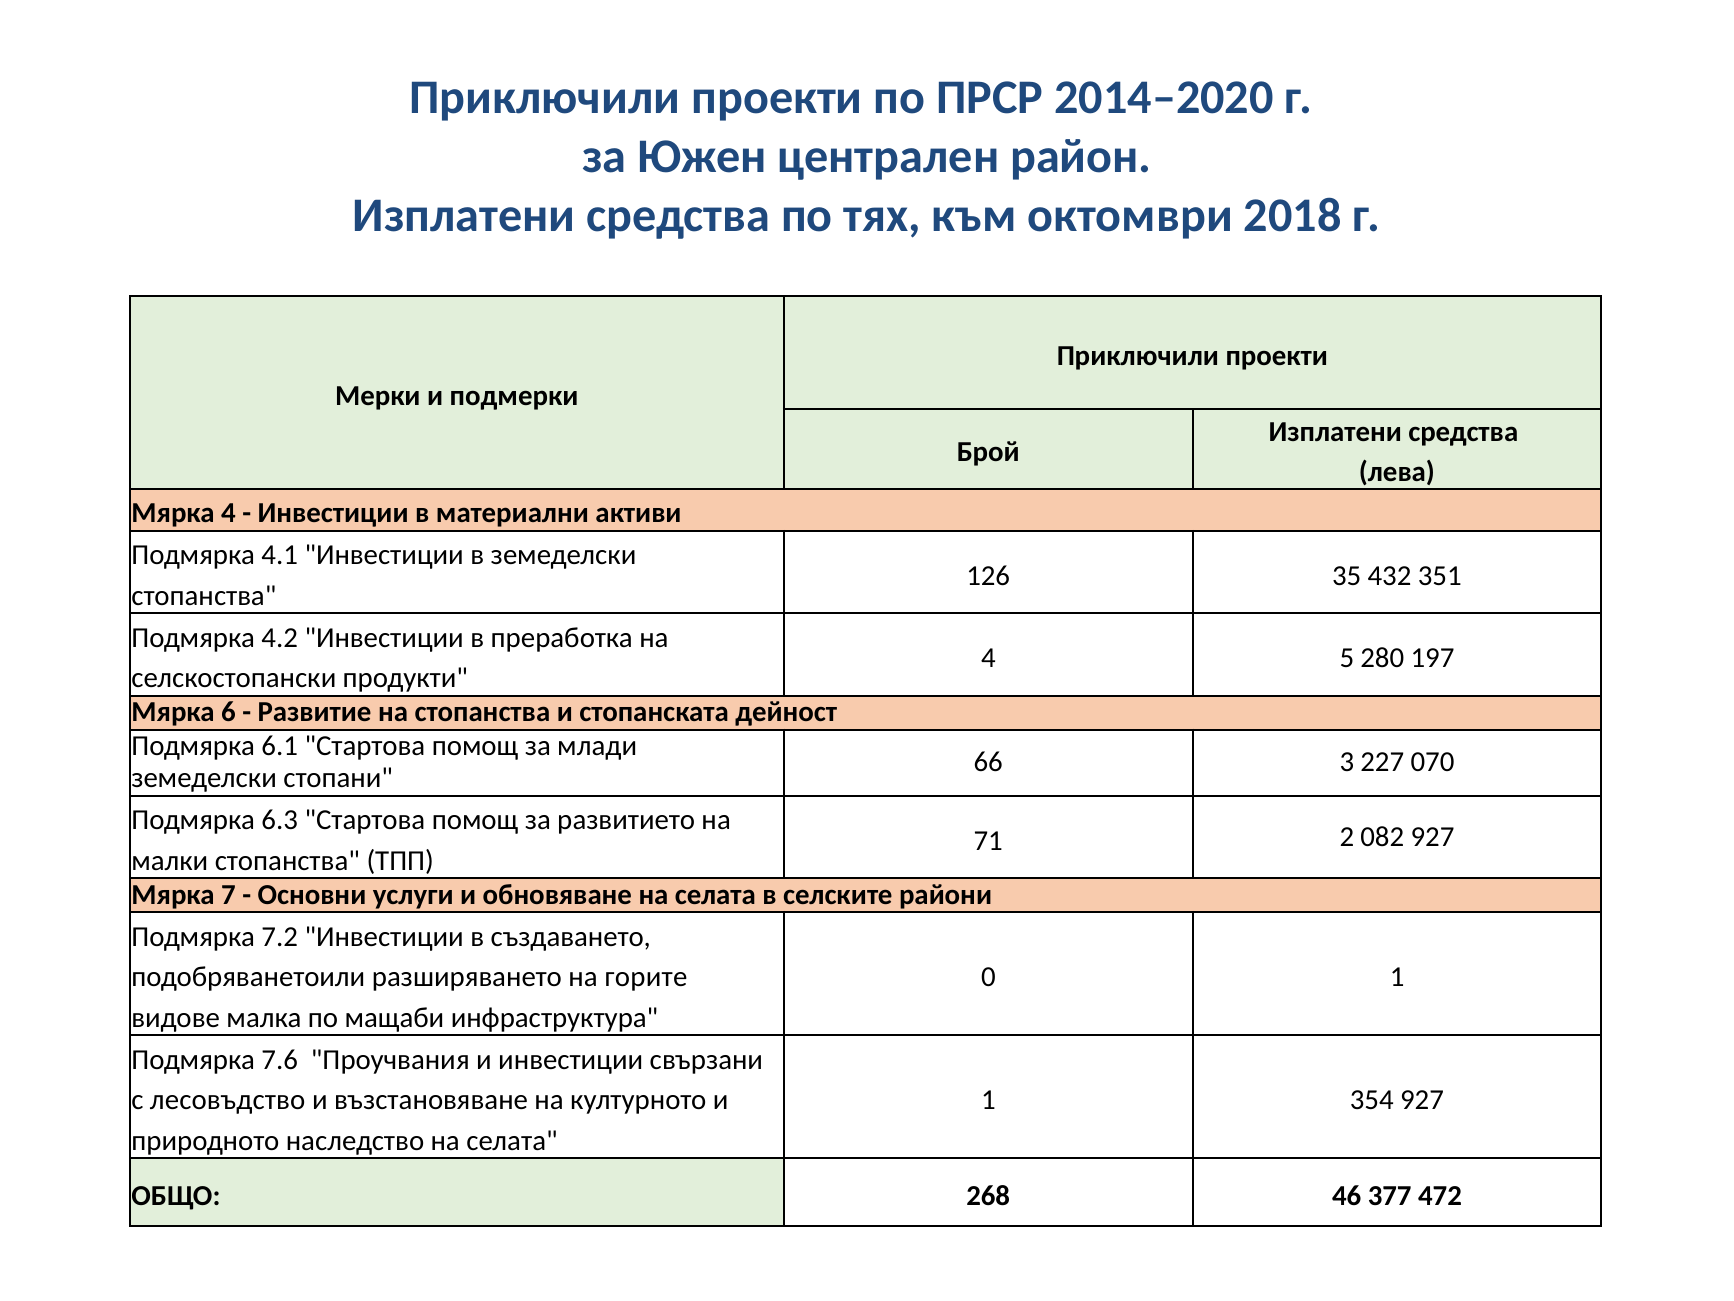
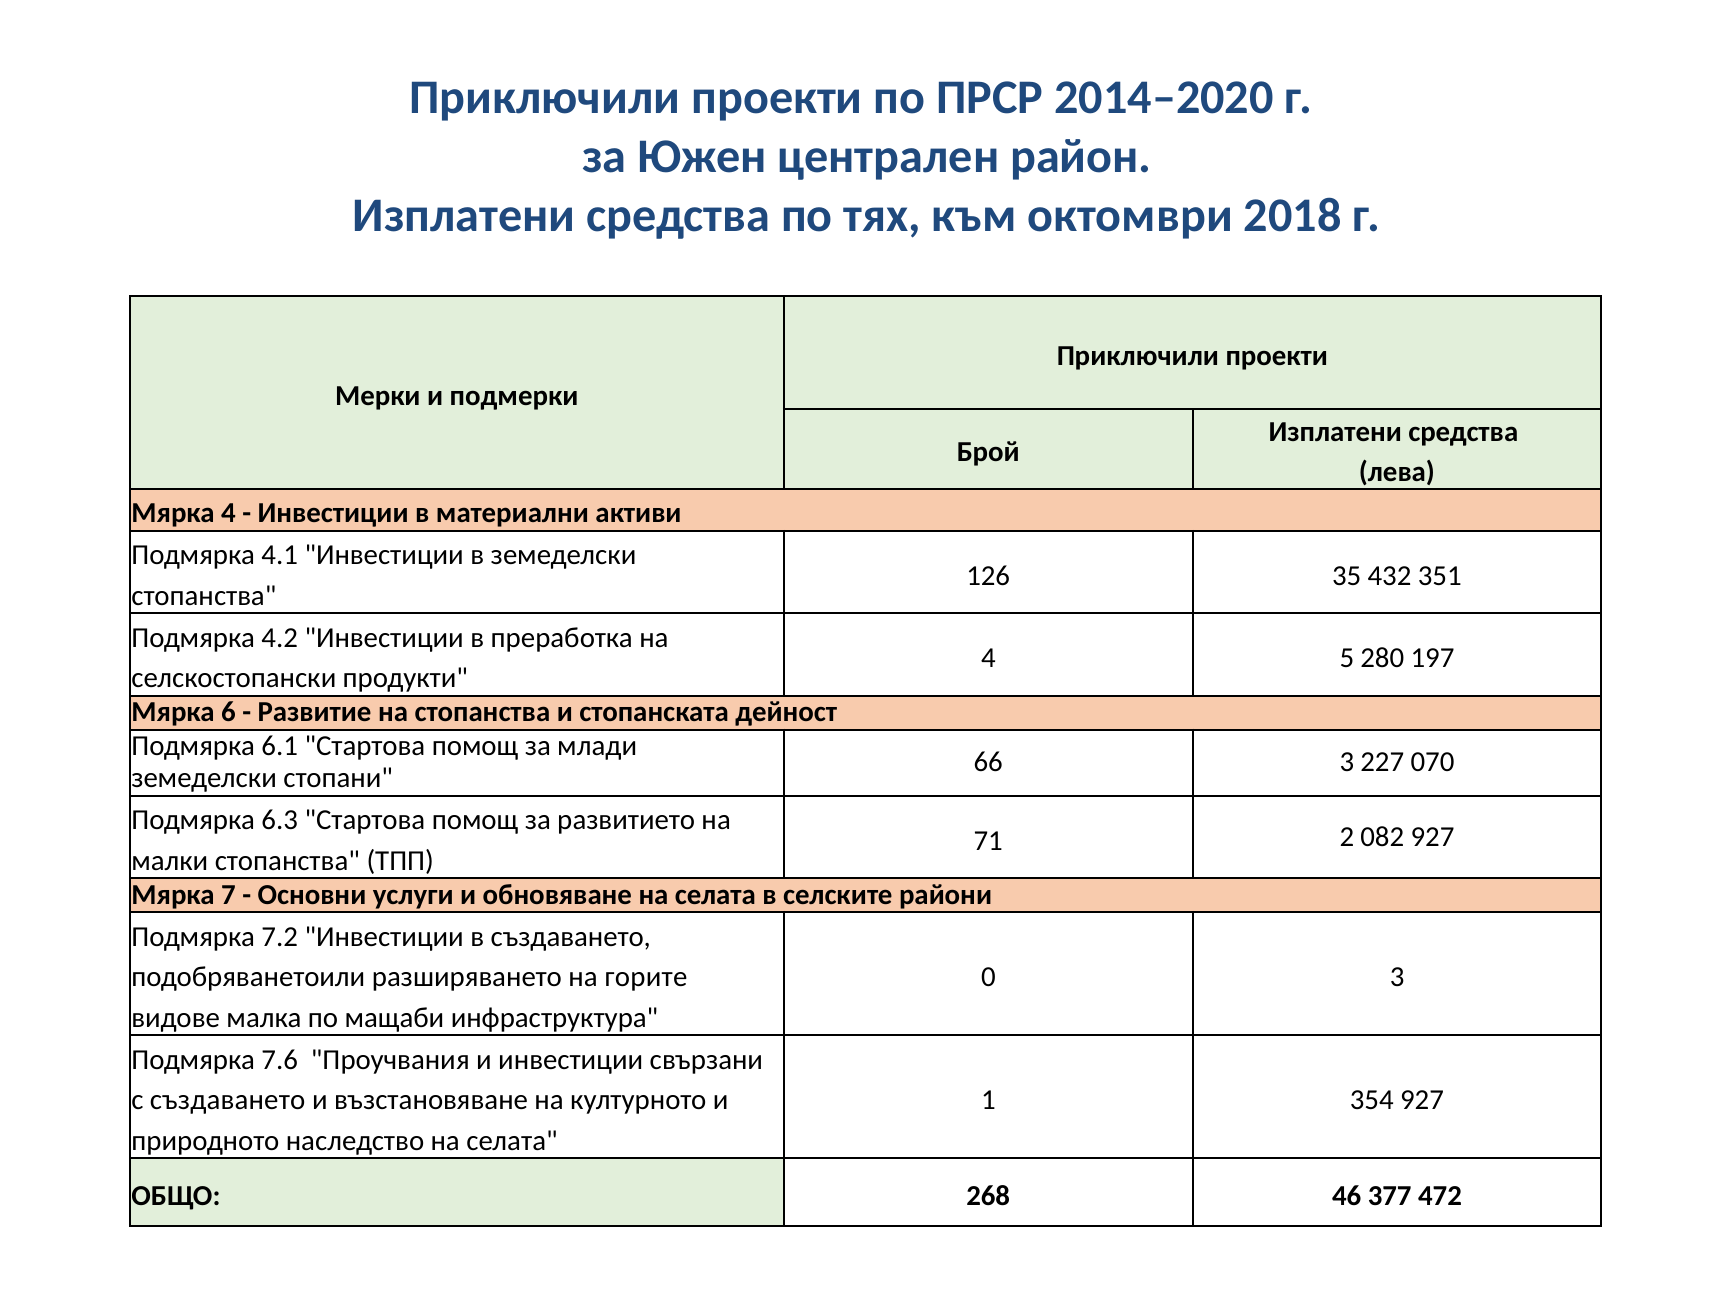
0 1: 1 -> 3 (1397, 977)
с лесовъдство: лесовъдство -> създаването (228, 1100)
